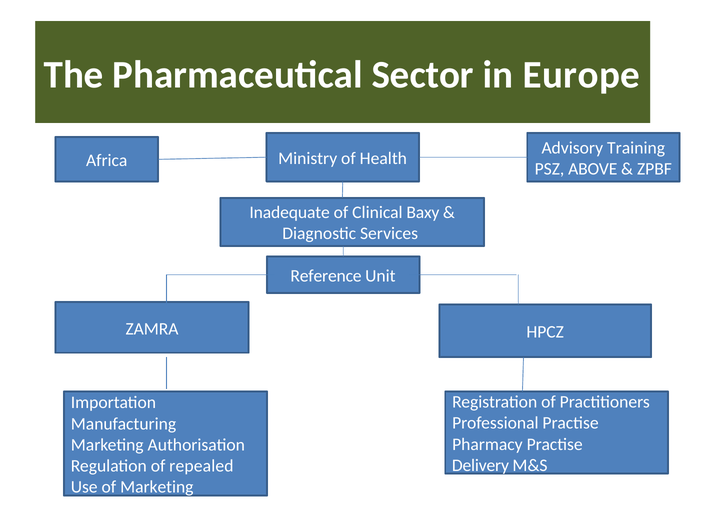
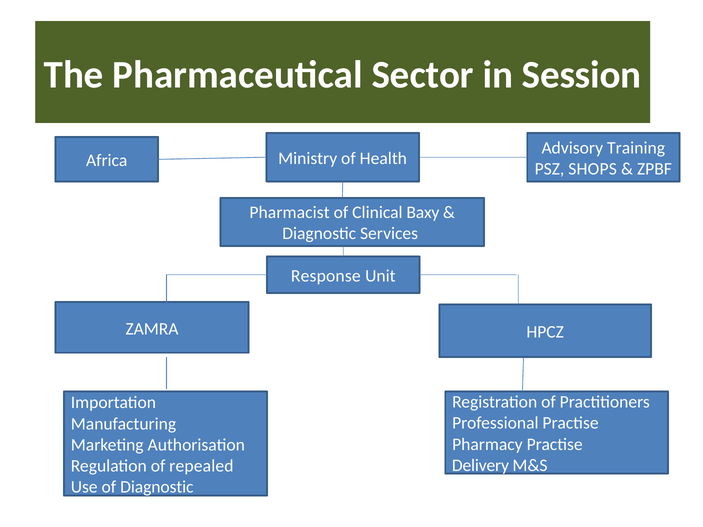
Europe: Europe -> Session (582, 75)
ABOVE: ABOVE -> SHOPS (593, 169)
Inadequate: Inadequate -> Pharmacist (290, 213)
Reference: Reference -> Response (326, 276)
of Marketing: Marketing -> Diagnostic (157, 487)
